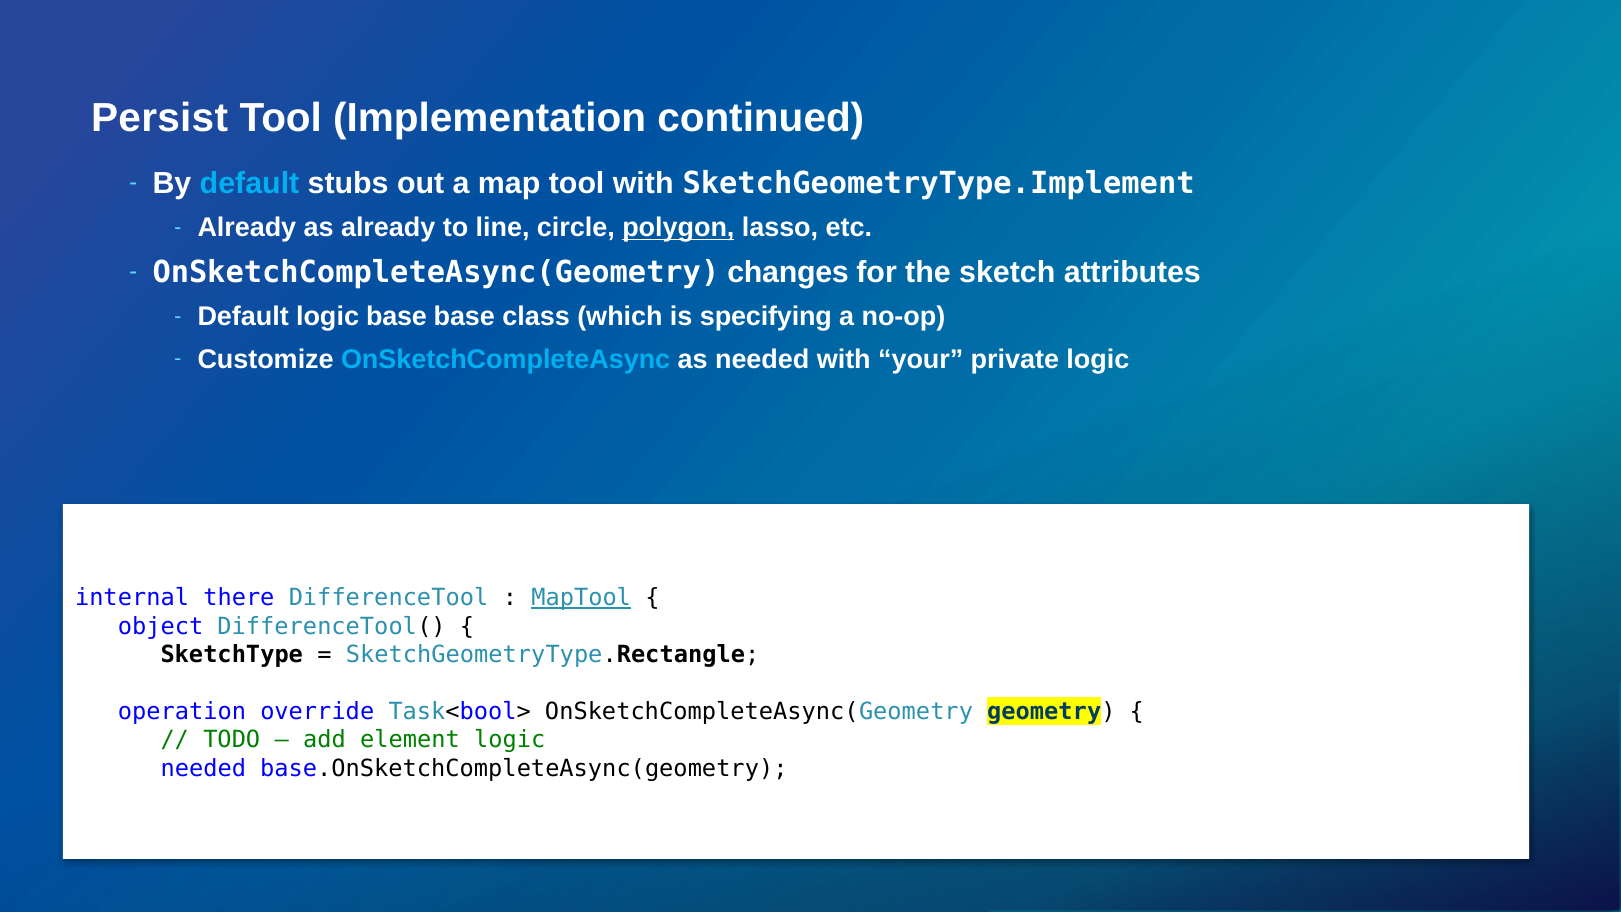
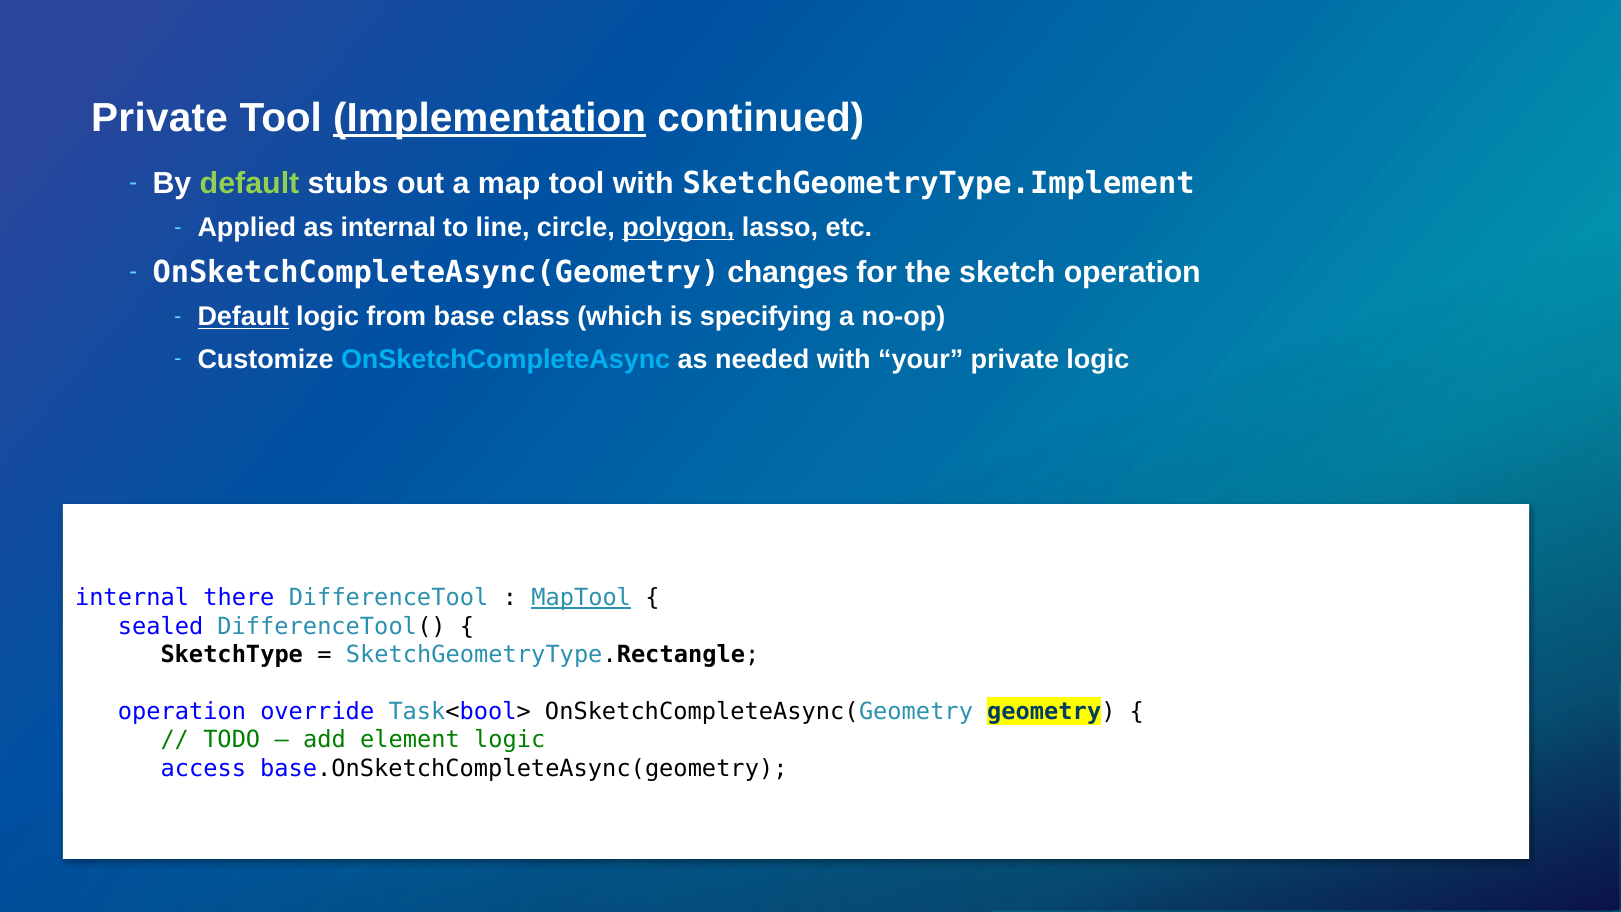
Persist: Persist -> Private (160, 118)
Implementation underline: none -> present (490, 118)
default colour: light blue -> light green (250, 183)
Already: Already -> Applied (247, 228)
as already: already -> internal (388, 228)
sketch attributes: attributes -> operation (1132, 273)
Default underline: none -> present (243, 317)
logic base: base -> from (396, 317)
object: object -> sealed (161, 626)
needed: needed -> access (203, 768)
